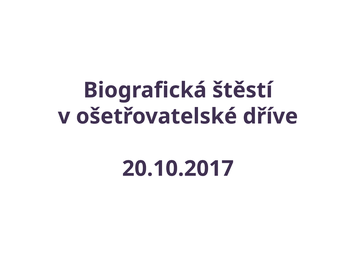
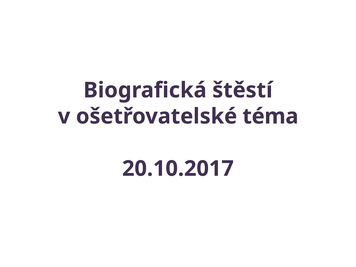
dříve: dříve -> téma (270, 116)
